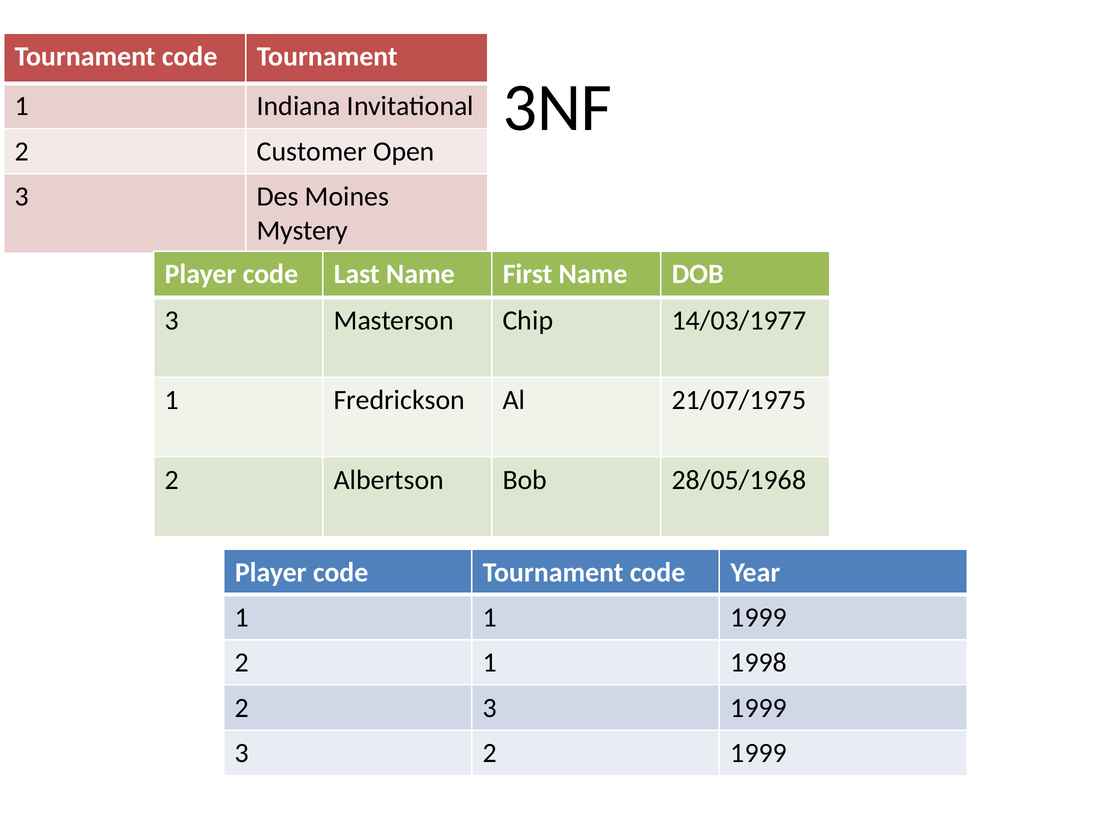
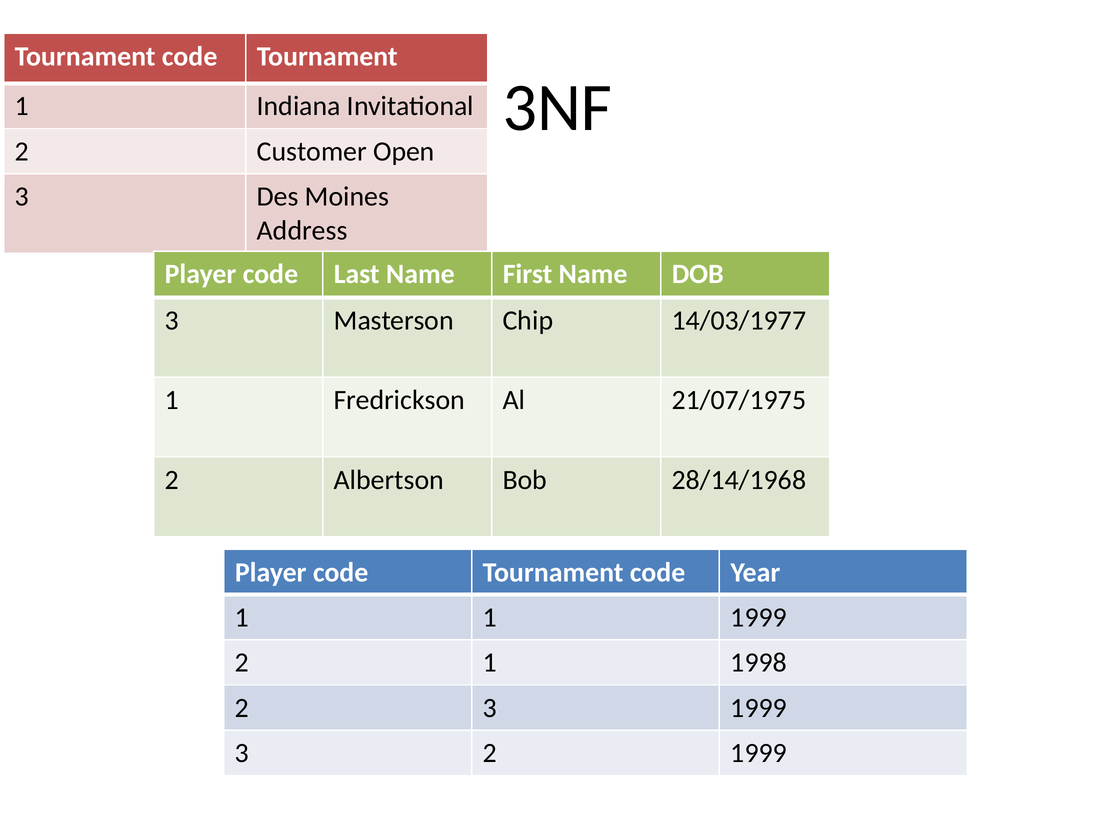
Mystery: Mystery -> Address (302, 231)
28/05/1968: 28/05/1968 -> 28/14/1968 (739, 480)
